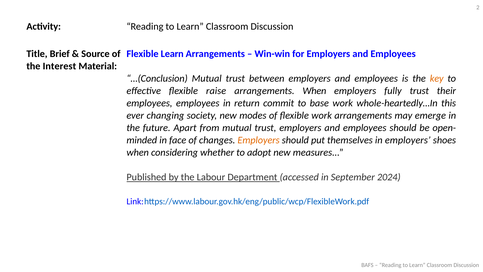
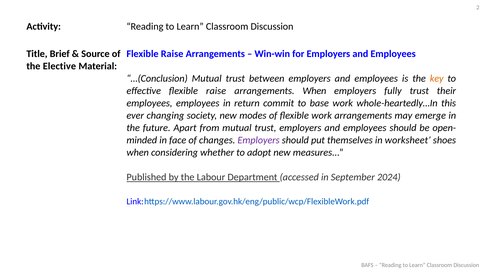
Learn: Learn -> Raise (172, 54)
Interest: Interest -> Elective (59, 66)
Employers colour: orange -> purple (259, 140)
in employers: employers -> worksheet (408, 140)
